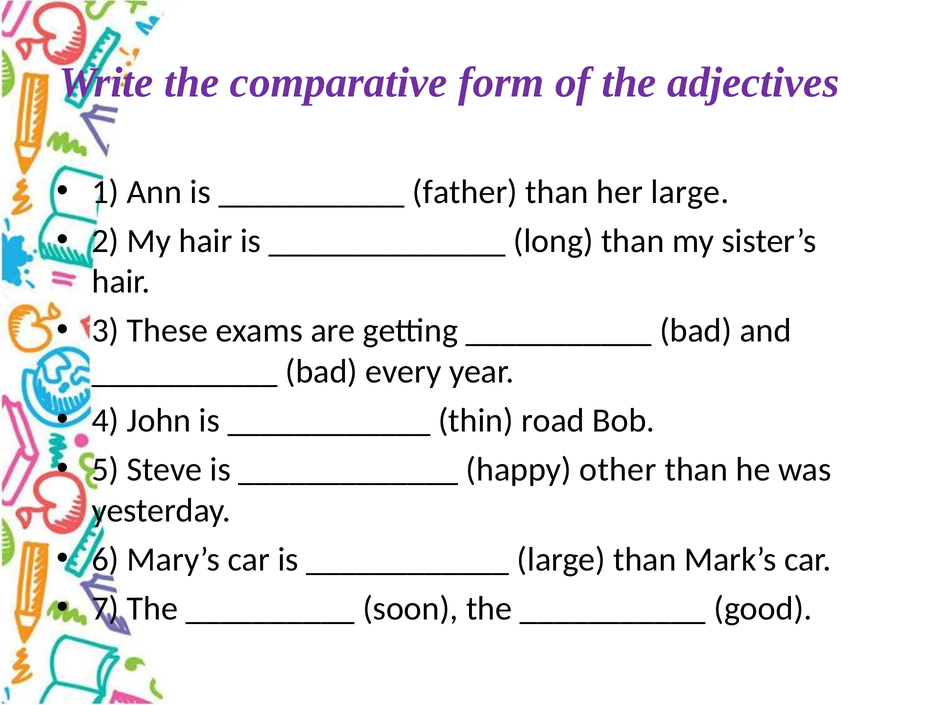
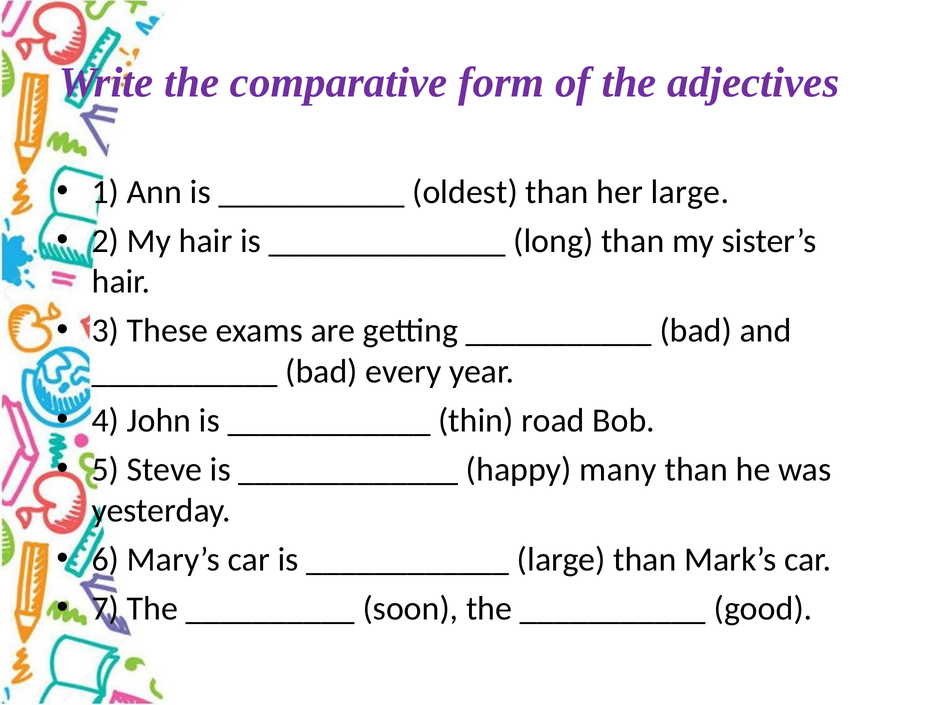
father: father -> oldest (465, 192)
other: other -> many (618, 470)
